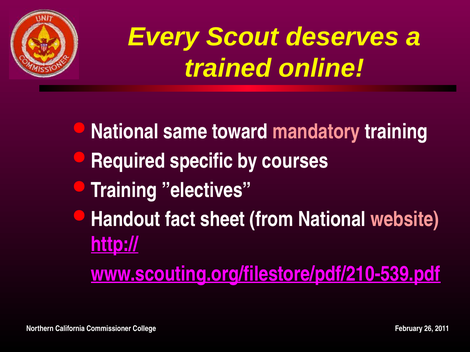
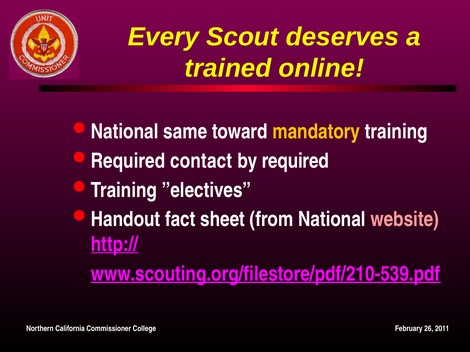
mandatory colour: pink -> yellow (316, 132)
specific: specific -> contact (201, 161)
by courses: courses -> required (295, 161)
